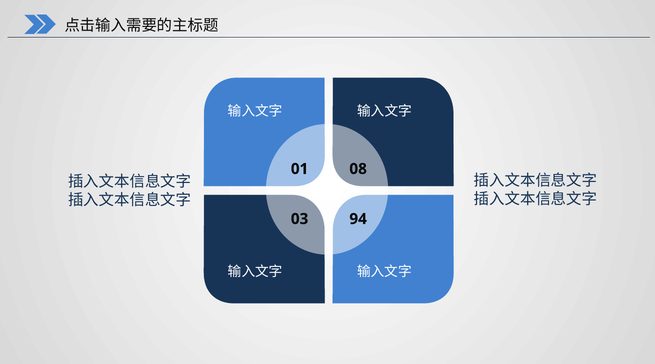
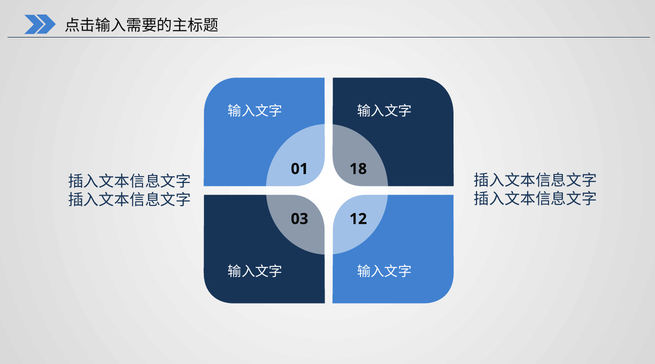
08: 08 -> 18 (358, 169)
94: 94 -> 12 (358, 219)
